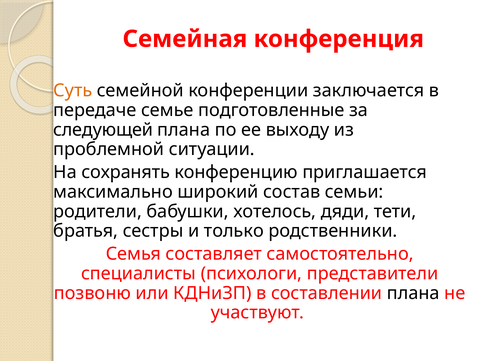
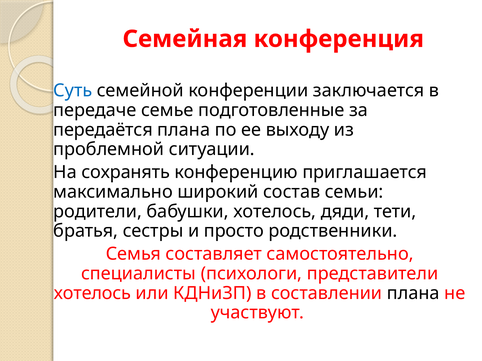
Суть colour: orange -> blue (73, 91)
следующей: следующей -> передаётся (103, 130)
только: только -> просто (234, 231)
позвоню: позвоню -> хотелось (92, 293)
